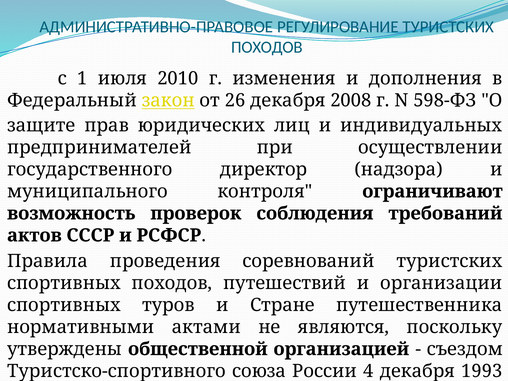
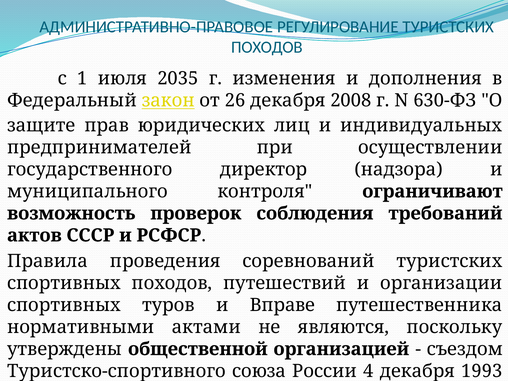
2010: 2010 -> 2035 (178, 78)
598-ФЗ: 598-ФЗ -> 630-ФЗ (445, 100)
Стране: Стране -> Вправе (282, 305)
